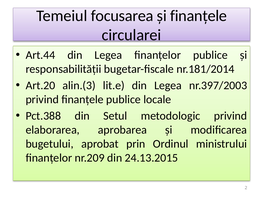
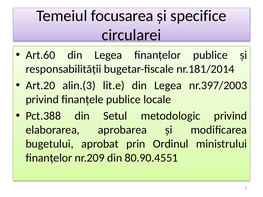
și finanțele: finanțele -> specifice (198, 16)
Art.44: Art.44 -> Art.60 (40, 55)
24.13.2015: 24.13.2015 -> 80.90.4551 (151, 158)
